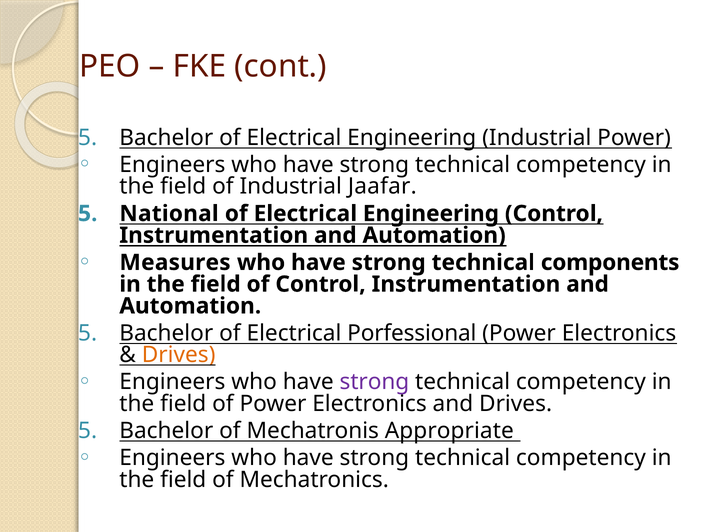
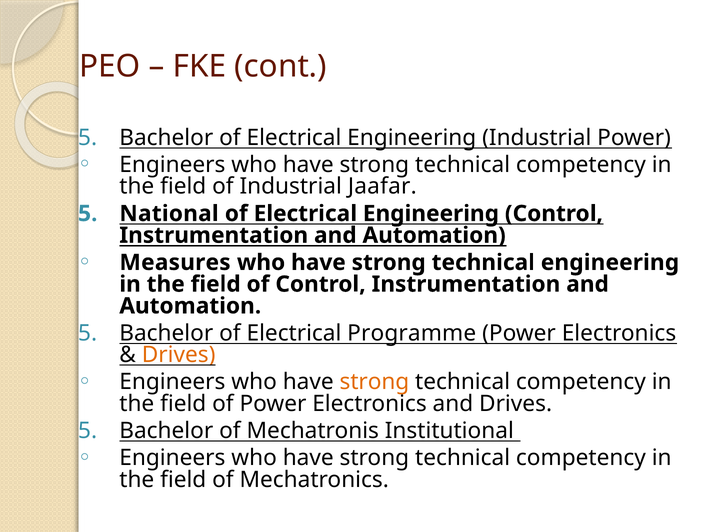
technical components: components -> engineering (610, 262)
Porfessional: Porfessional -> Programme (412, 333)
strong colour: purple -> orange (374, 382)
Appropriate: Appropriate -> Institutional (449, 431)
